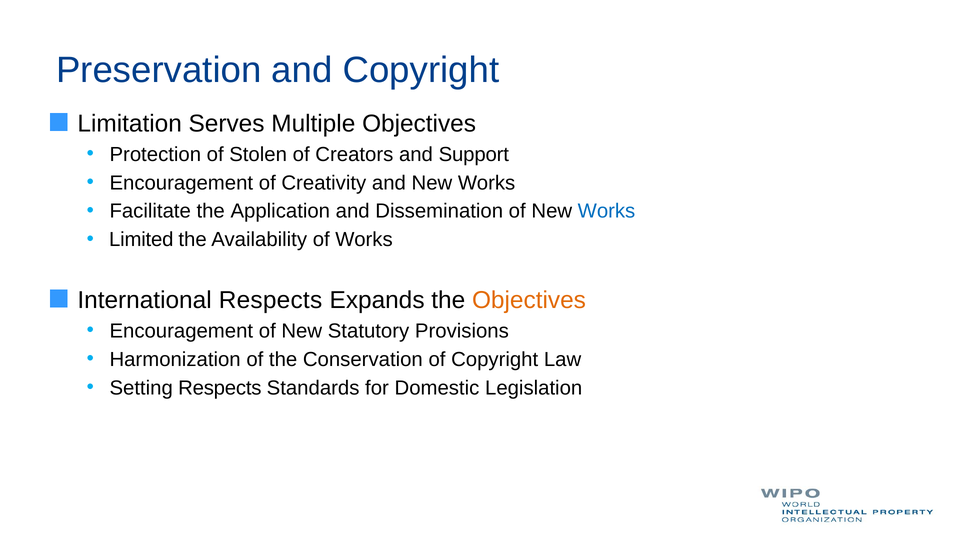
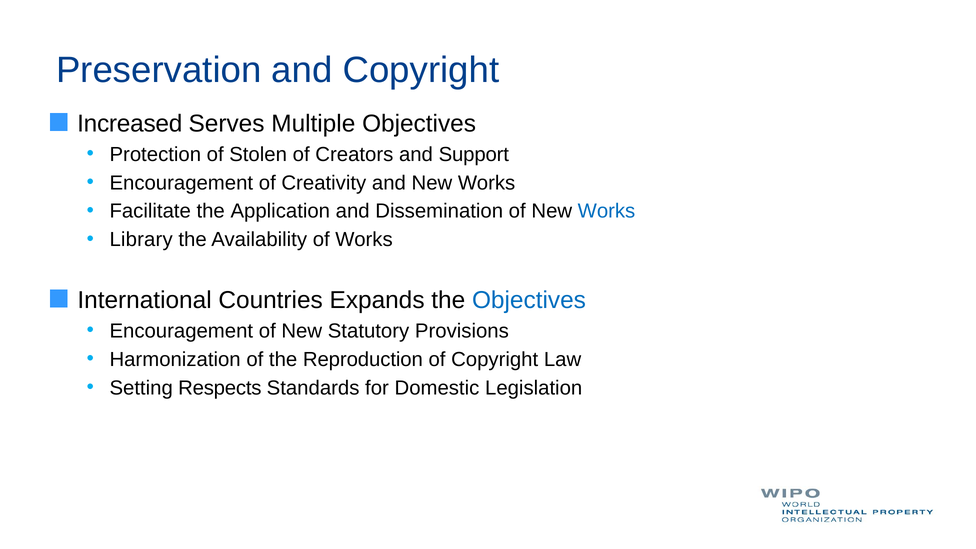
Limitation: Limitation -> Increased (130, 124)
Limited: Limited -> Library (141, 240)
International Respects: Respects -> Countries (271, 300)
Objectives colour: orange -> blue (529, 300)
Conservation: Conservation -> Reproduction (363, 359)
